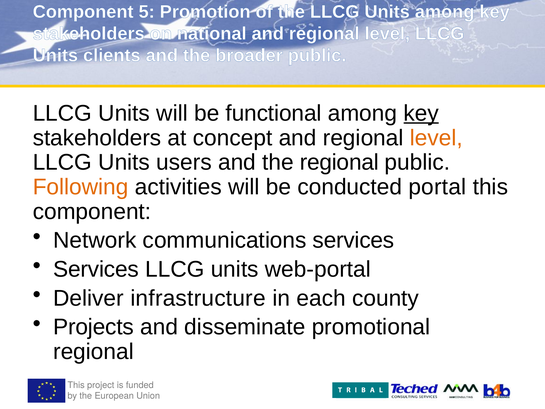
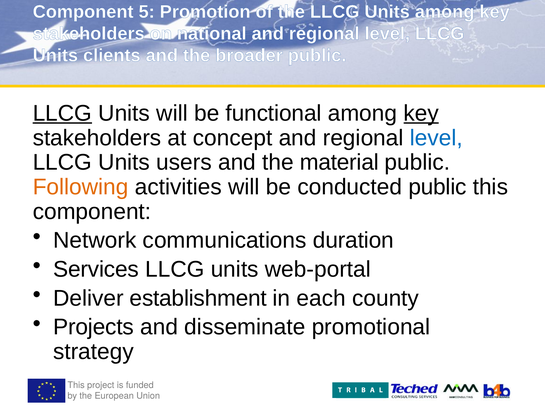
LLCG underline: none -> present (62, 113)
level colour: orange -> blue (436, 138)
the regional: regional -> material (339, 162)
conducted portal: portal -> public (438, 187)
communications services: services -> duration (353, 240)
infrastructure: infrastructure -> establishment (198, 298)
regional: regional -> strategy (93, 351)
